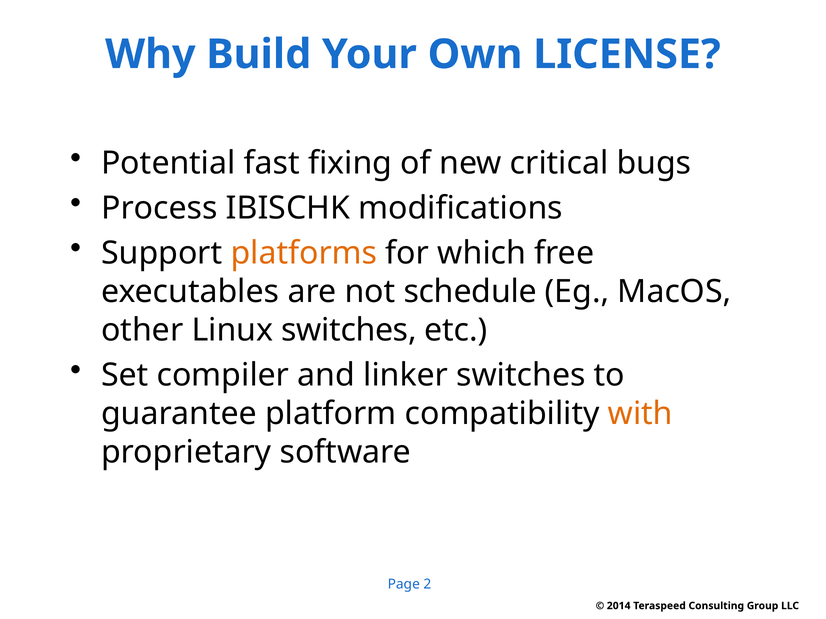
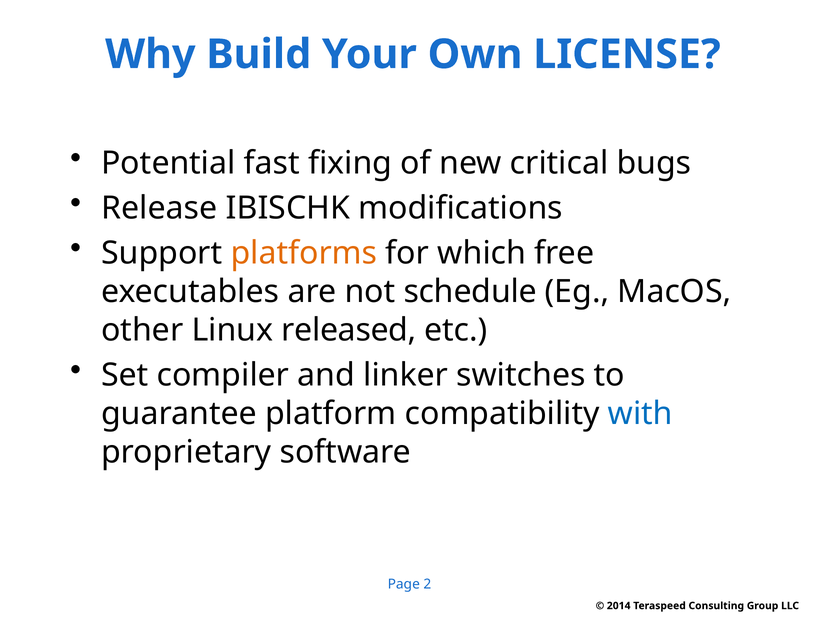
Process: Process -> Release (159, 208)
Linux switches: switches -> released (349, 330)
with colour: orange -> blue (640, 414)
